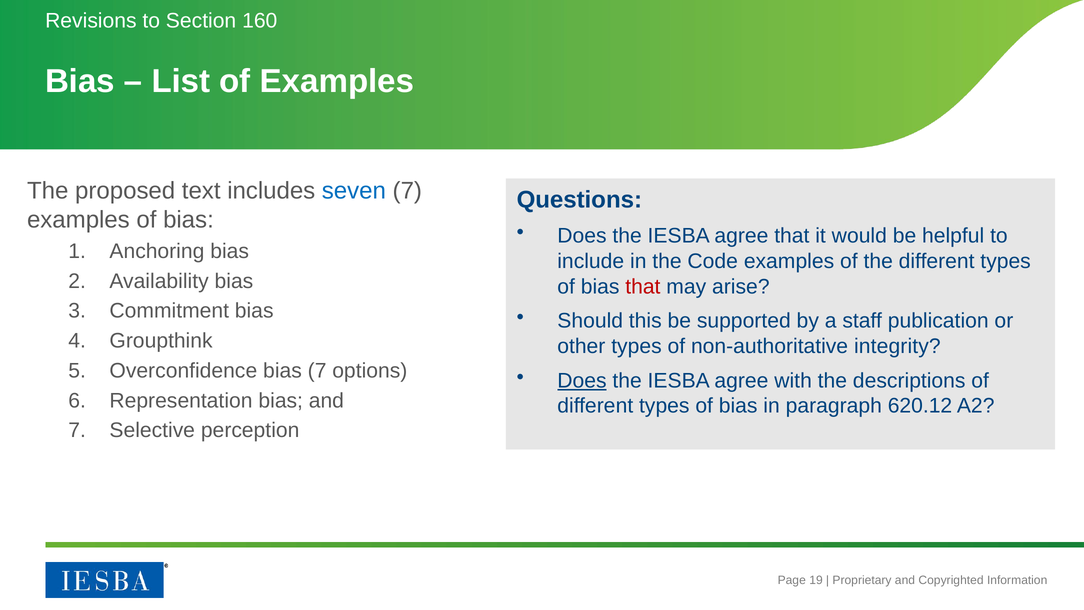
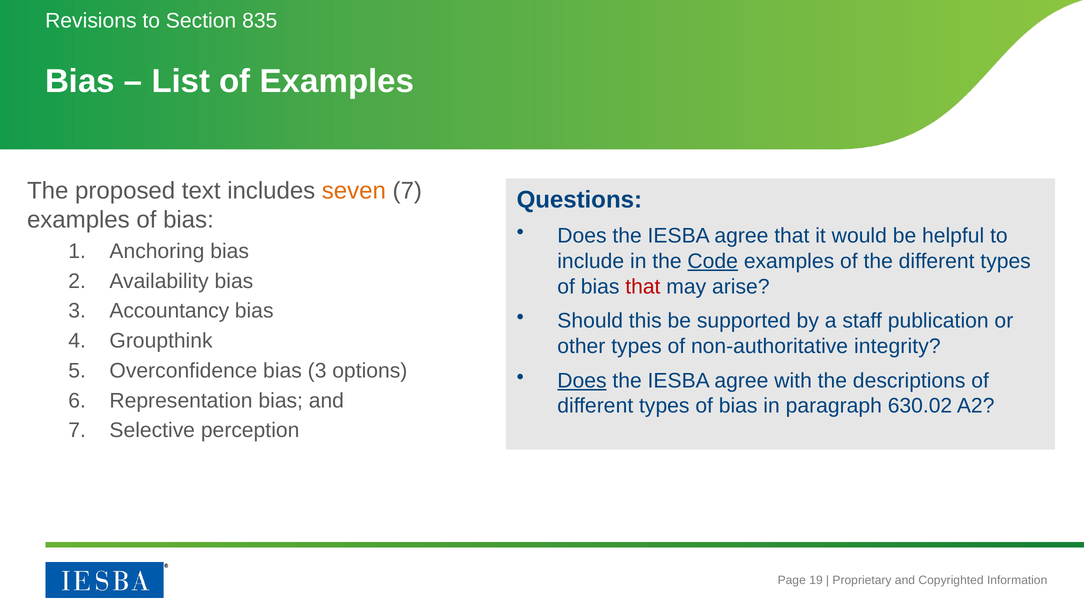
160: 160 -> 835 (260, 21)
seven colour: blue -> orange (354, 191)
Code underline: none -> present (713, 261)
Commitment: Commitment -> Accountancy (169, 311)
Overconfidence bias 7: 7 -> 3 (317, 371)
620.12: 620.12 -> 630.02 (920, 406)
